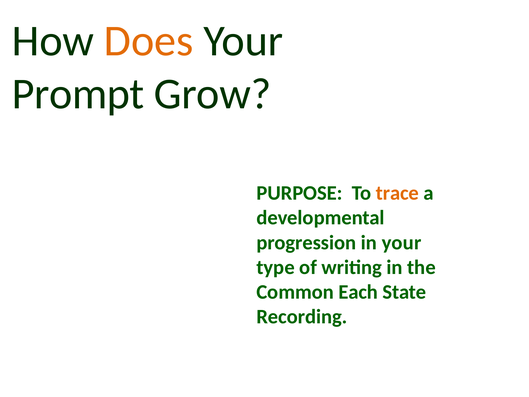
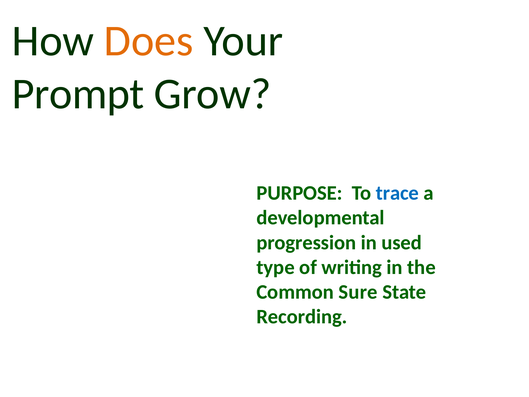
trace colour: orange -> blue (397, 193)
in your: your -> used (402, 242)
Each: Each -> Sure (358, 292)
